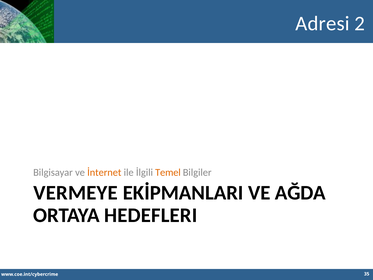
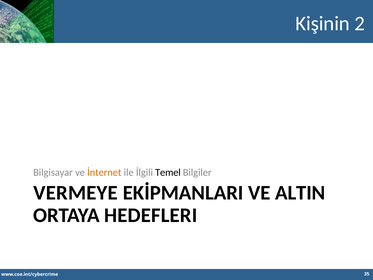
Adresi: Adresi -> Kişinin (323, 23)
Temel colour: orange -> black (168, 172)
AĞDA: AĞDA -> ALTIN (300, 193)
